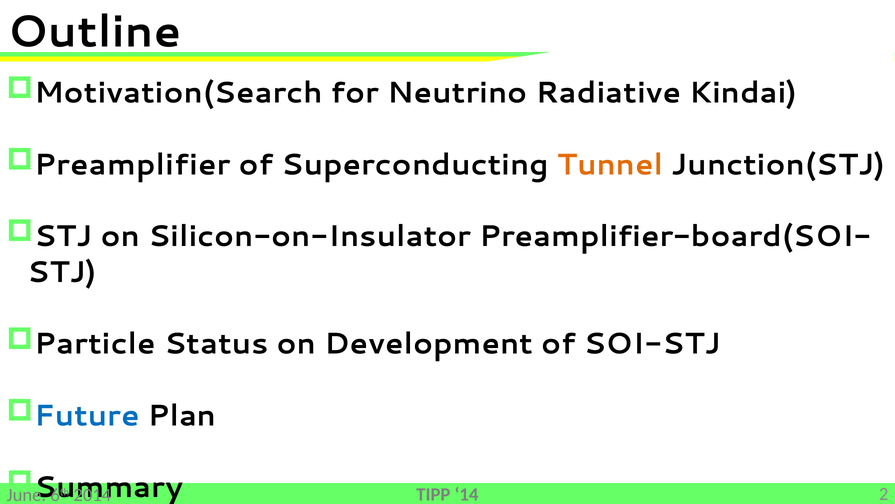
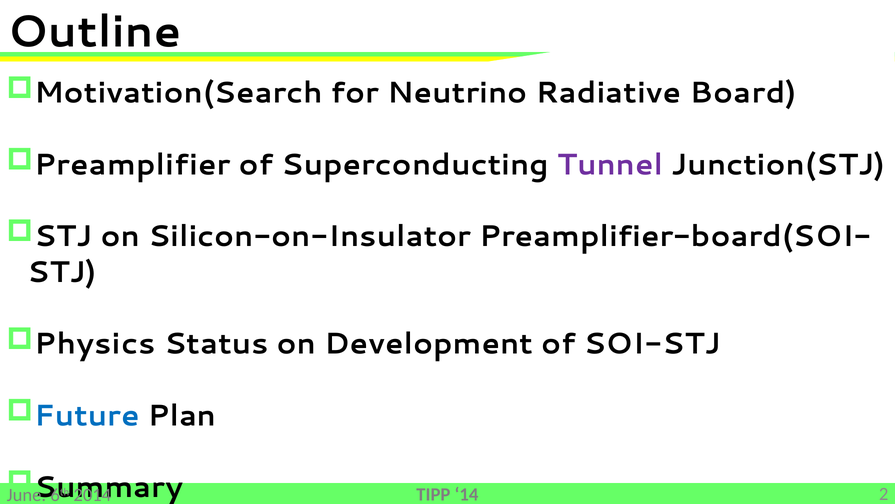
Kindai: Kindai -> Board (743, 93)
Tunnel colour: orange -> purple (610, 165)
Particle: Particle -> Physics (95, 344)
